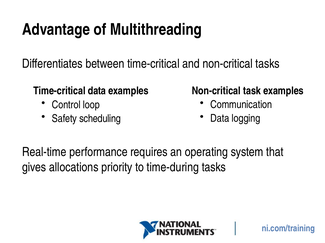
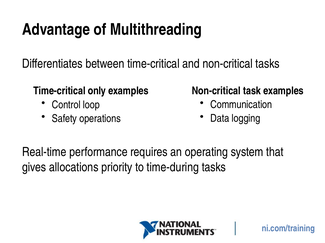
Time-critical data: data -> only (97, 91)
scheduling: scheduling -> operations (100, 119)
